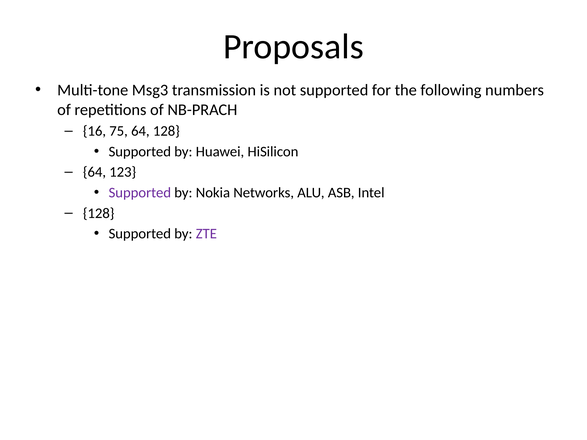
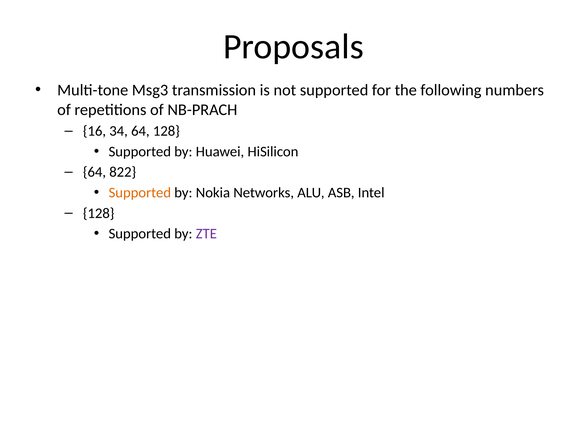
75: 75 -> 34 (119, 131)
123: 123 -> 822 (123, 172)
Supported colour: purple -> orange (140, 193)
